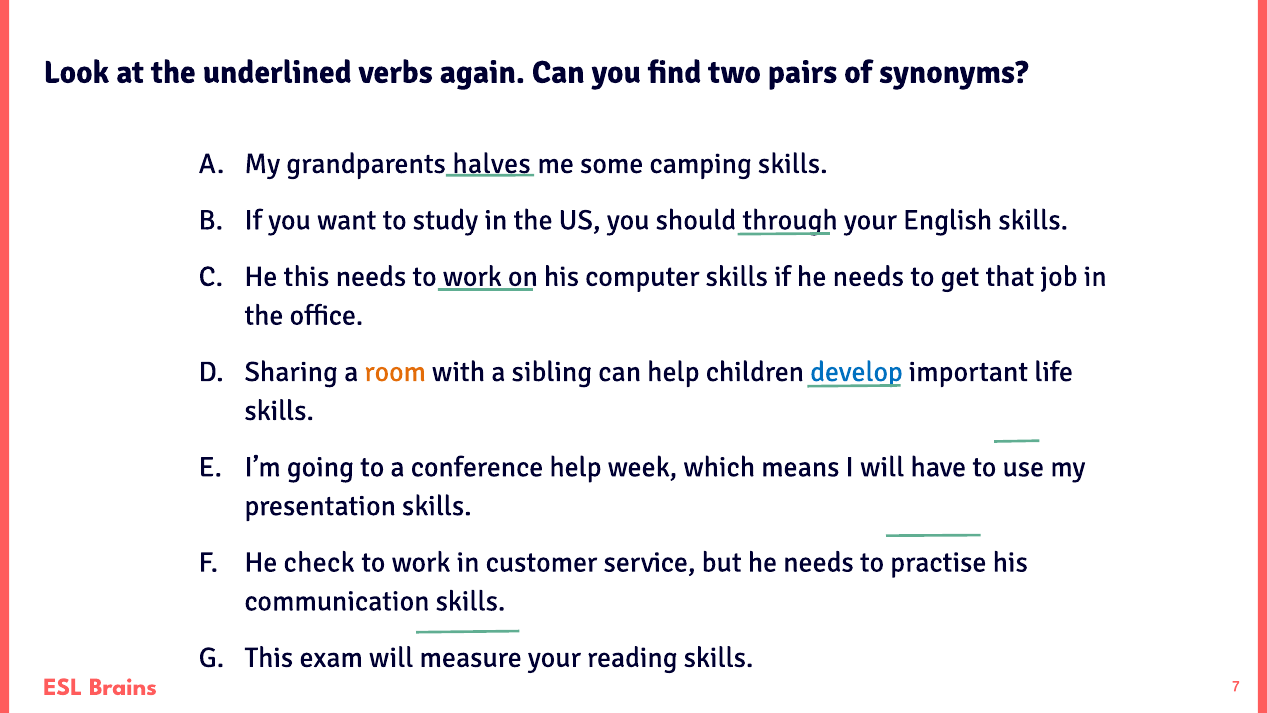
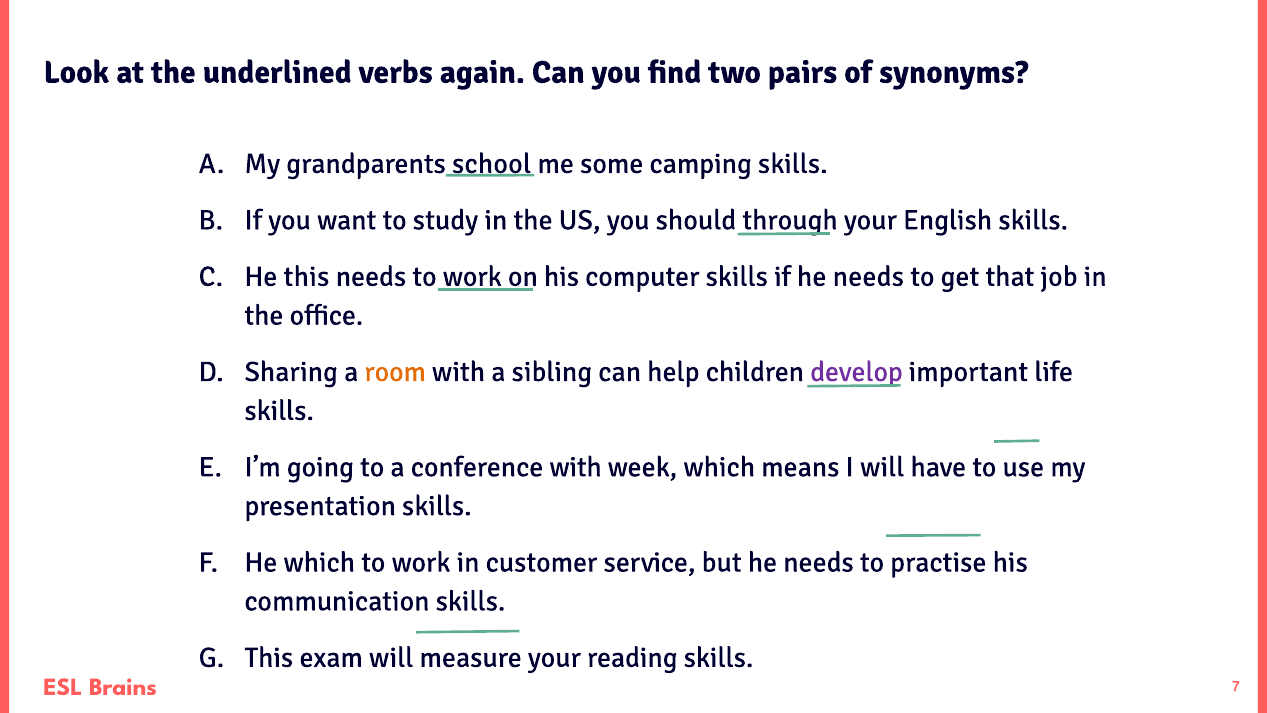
halves: halves -> school (492, 164)
develop colour: blue -> purple (856, 372)
conference help: help -> with (576, 467)
He check: check -> which (319, 562)
